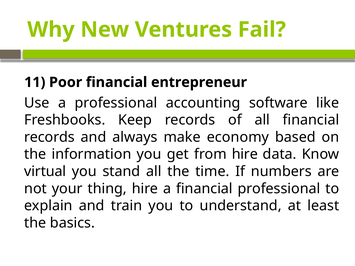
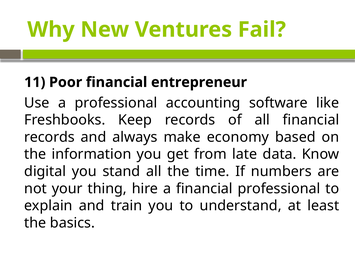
from hire: hire -> late (245, 154)
virtual: virtual -> digital (45, 172)
